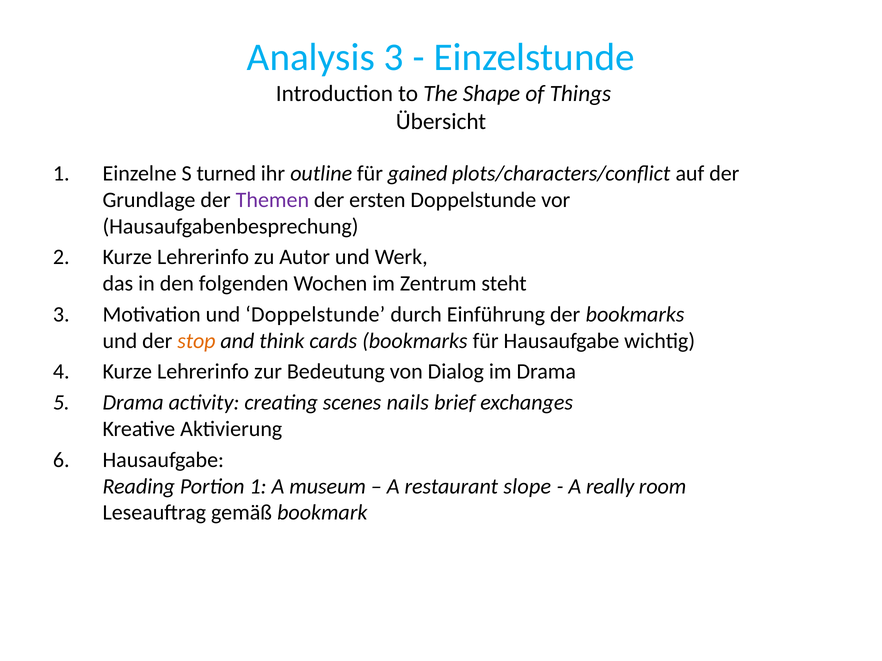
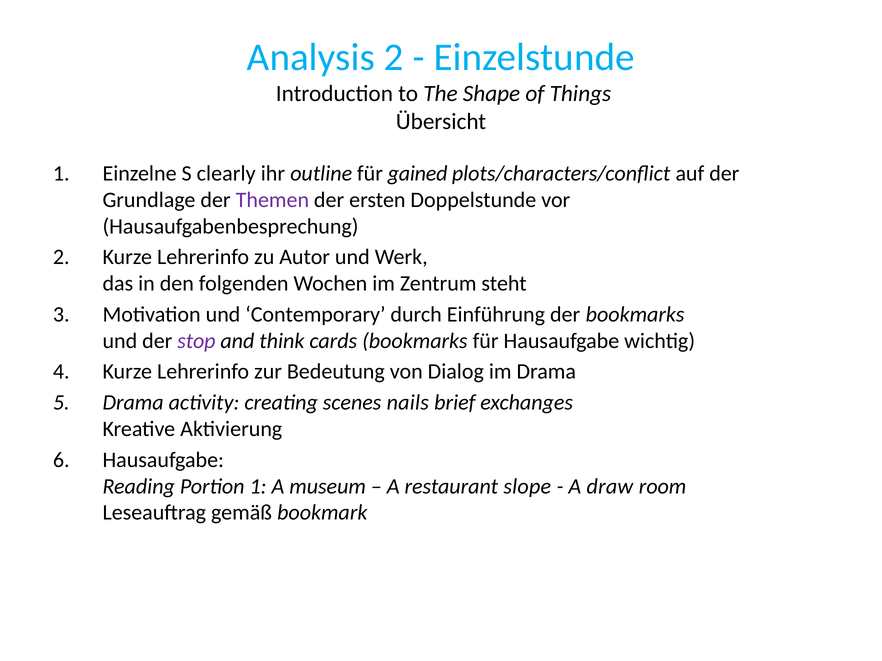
Analysis 3: 3 -> 2 (394, 57)
turned: turned -> clearly (226, 174)
und Doppelstunde: Doppelstunde -> Contemporary (315, 315)
stop colour: orange -> purple (196, 341)
really: really -> draw (610, 487)
